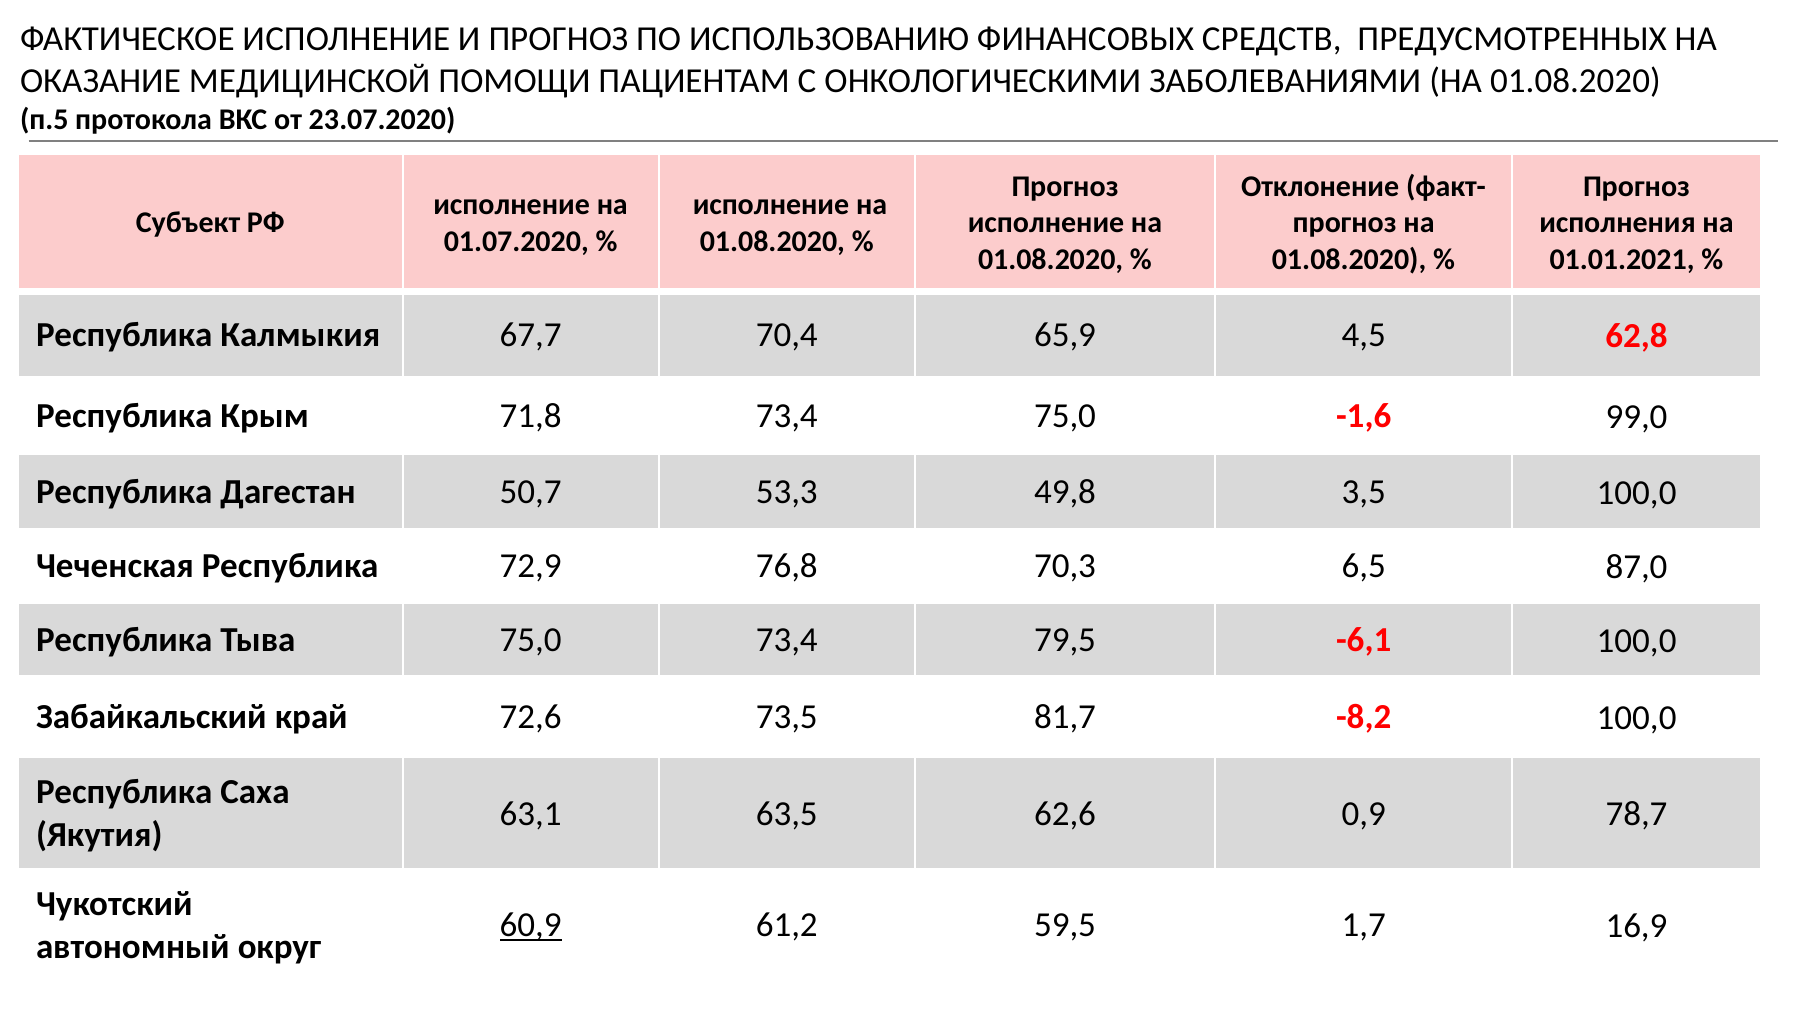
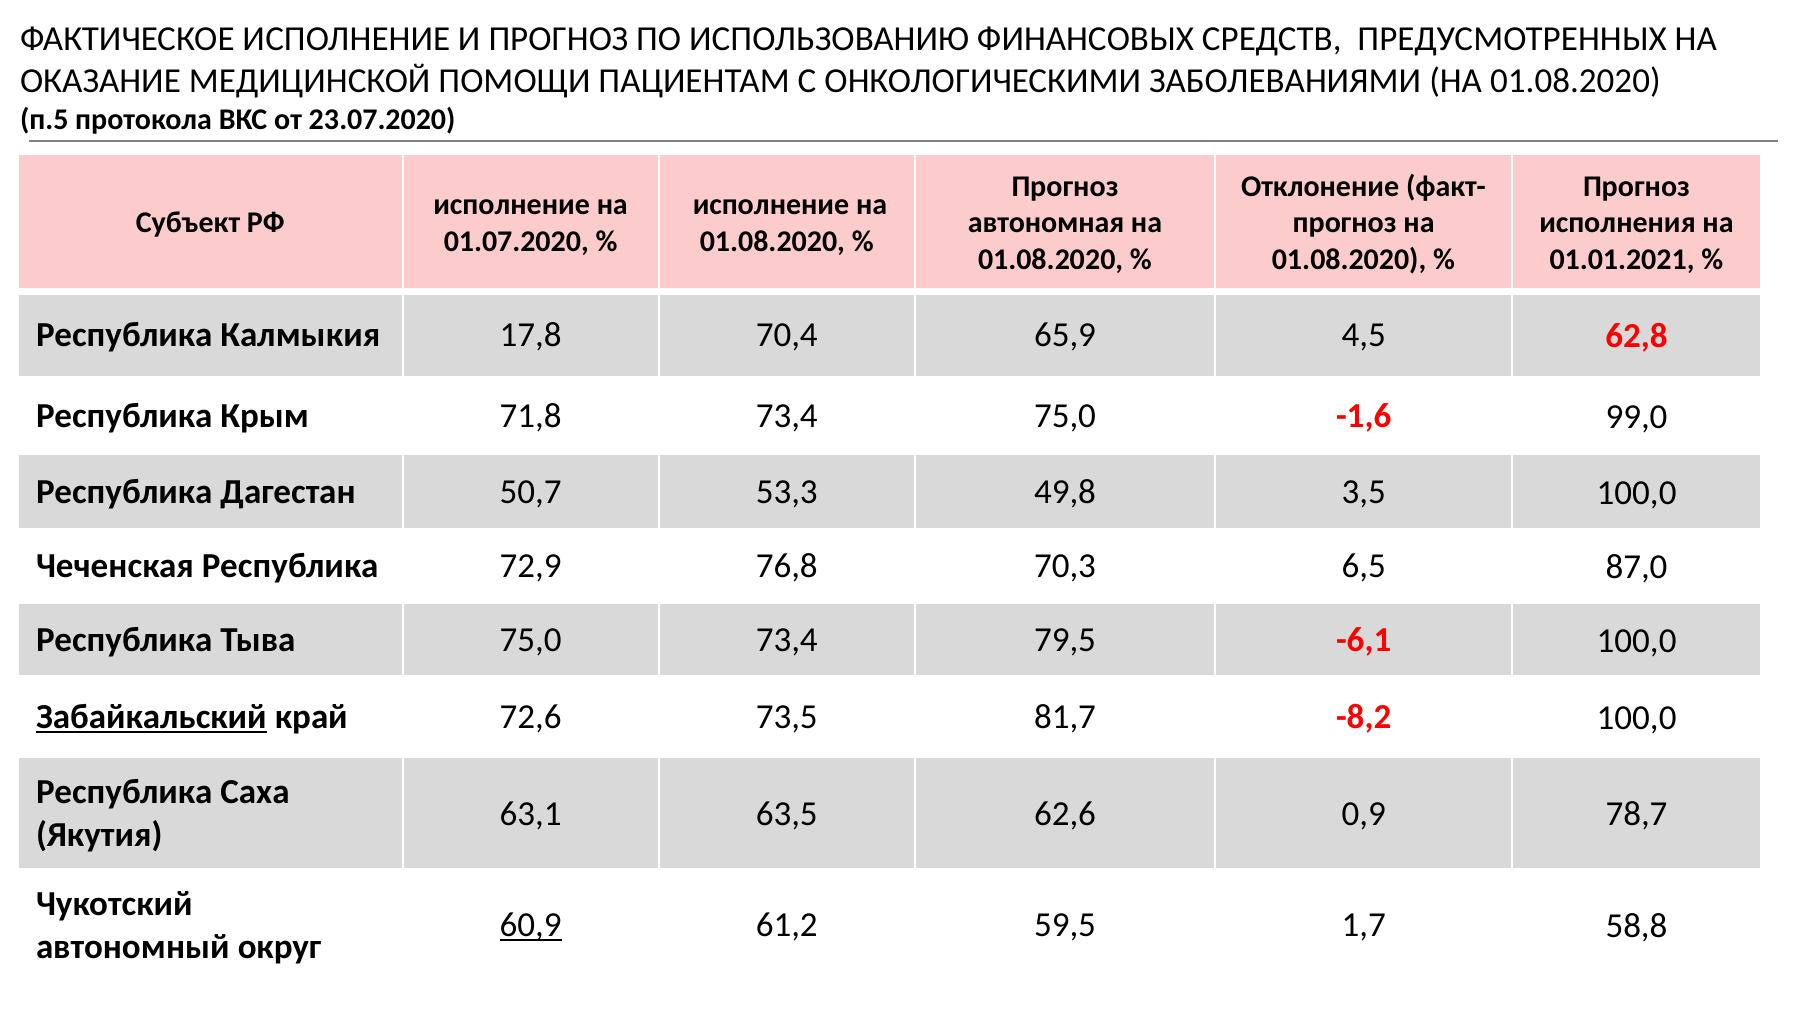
исполнение: исполнение -> автономная (1046, 223)
67,7: 67,7 -> 17,8 (531, 335)
Забайкальский underline: none -> present (151, 717)
16,9: 16,9 -> 58,8 (1636, 926)
